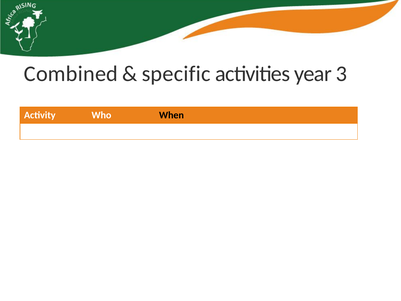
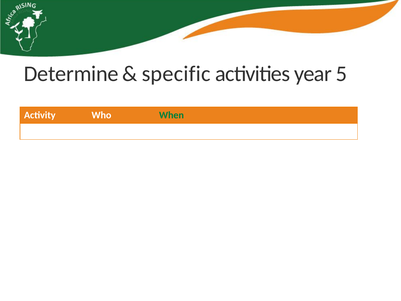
Combined: Combined -> Determine (71, 74)
3: 3 -> 5 (341, 74)
When colour: black -> green (171, 115)
